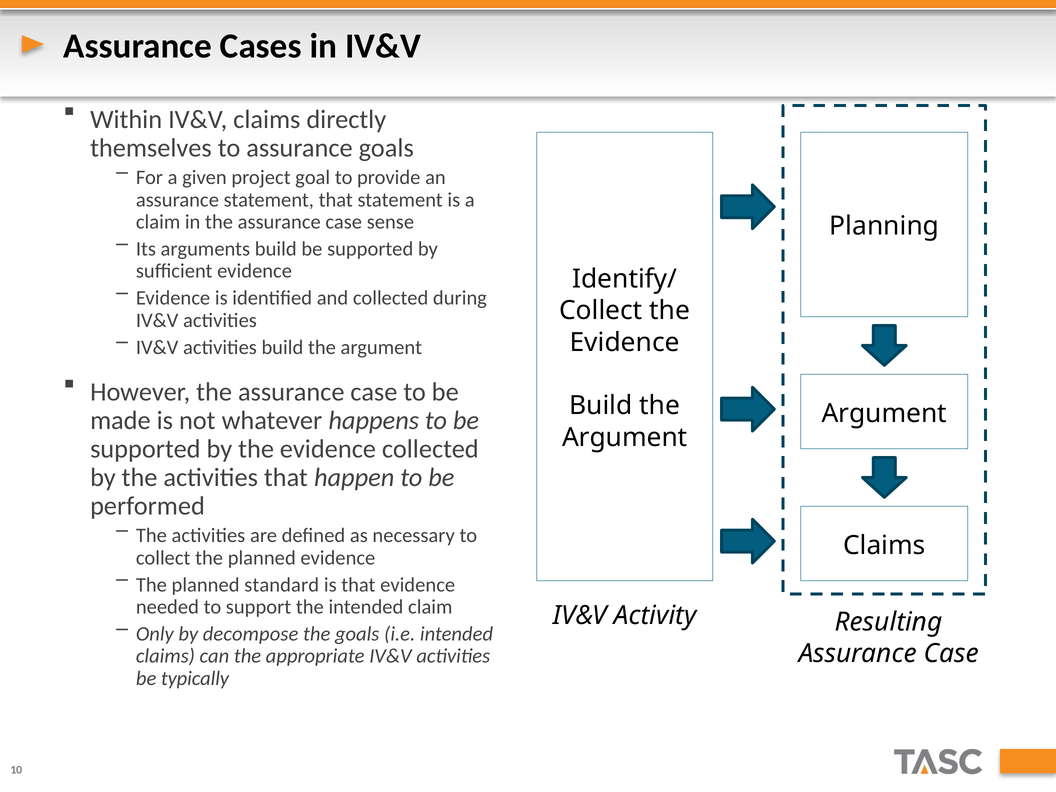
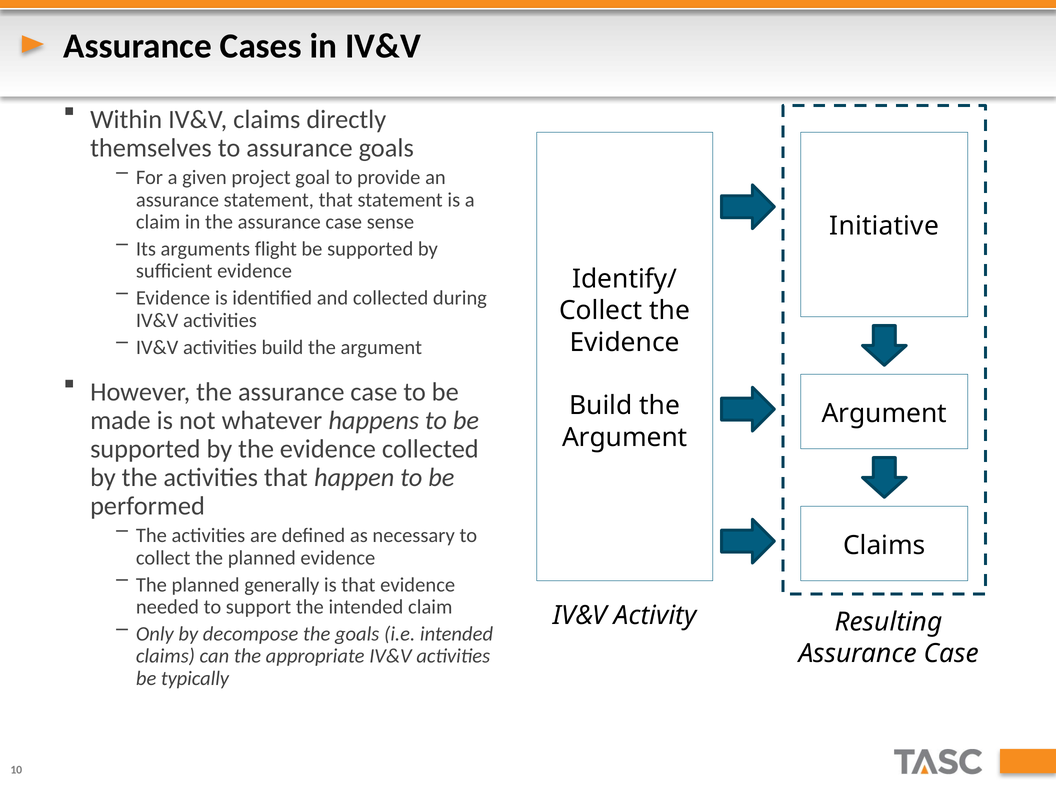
Planning: Planning -> Initiative (884, 226)
arguments build: build -> flight (276, 249)
standard: standard -> generally (282, 585)
